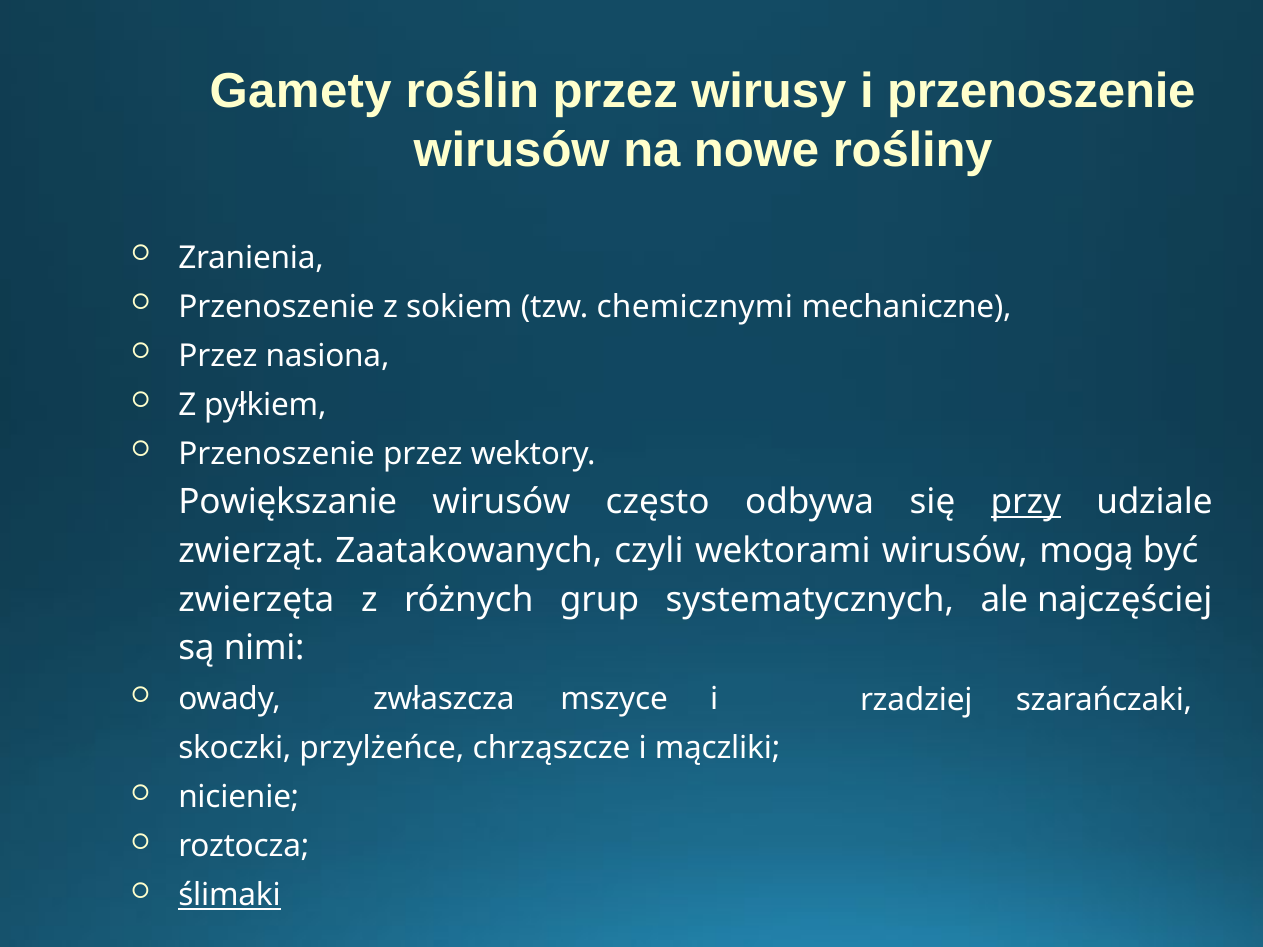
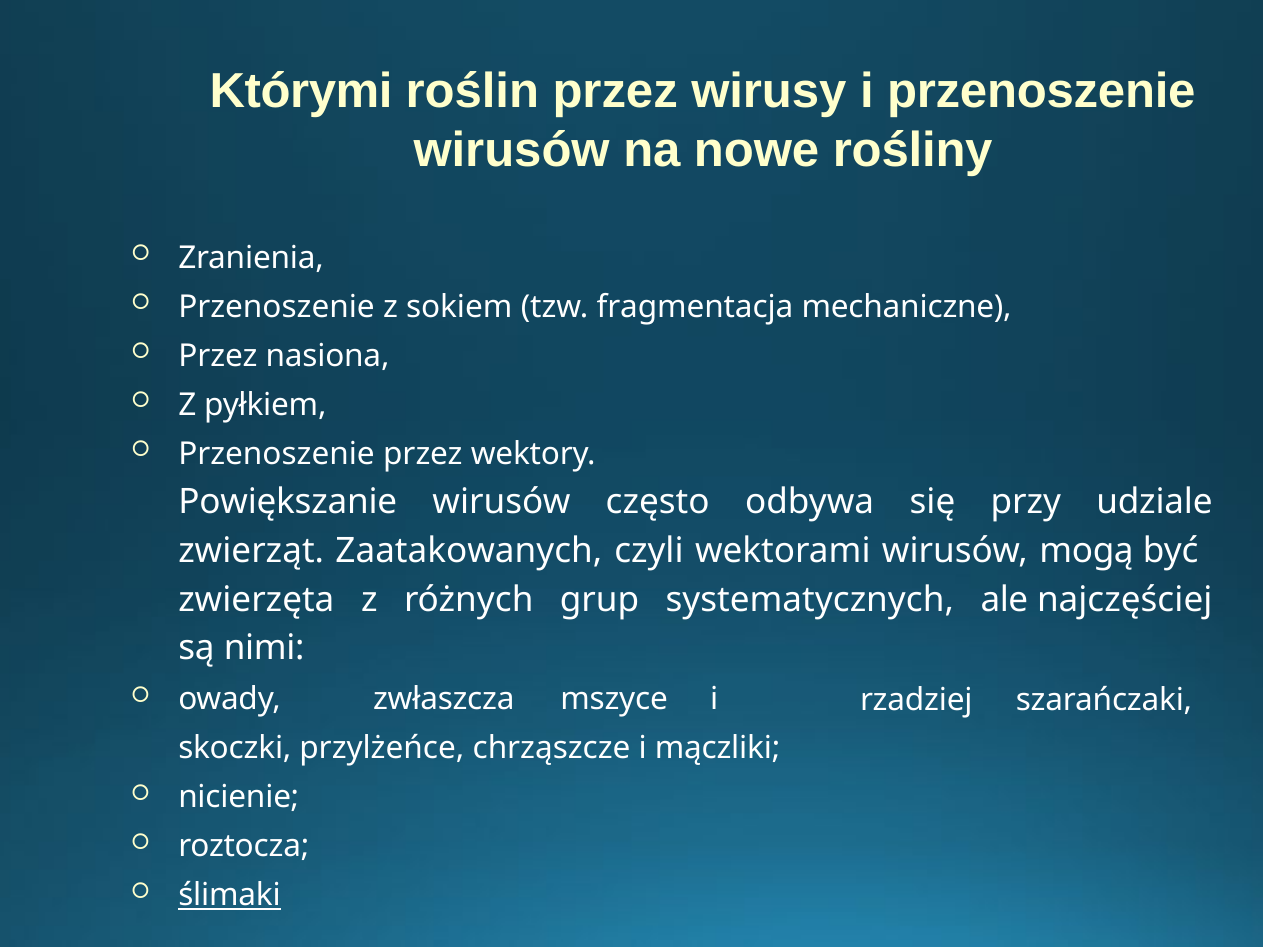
Gamety: Gamety -> Którymi (301, 91)
chemicznymi: chemicznymi -> fragmentacja (695, 307)
przy underline: present -> none (1026, 502)
